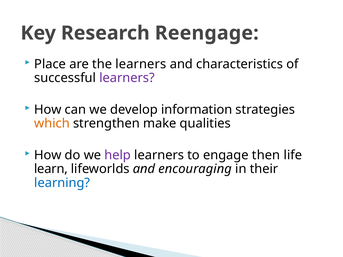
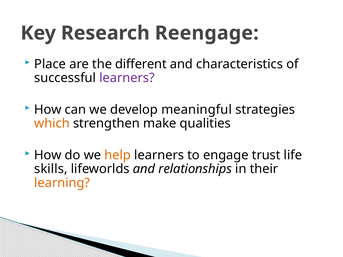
the learners: learners -> different (141, 64)
information: information -> meaningful (197, 110)
help colour: purple -> orange (118, 155)
then: then -> trust (266, 155)
learn: learn -> skills (51, 169)
encouraging: encouraging -> relationships (195, 169)
learning colour: blue -> orange (62, 183)
